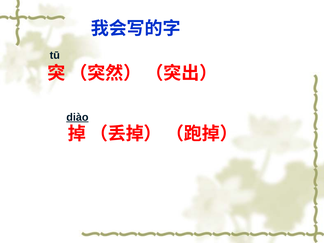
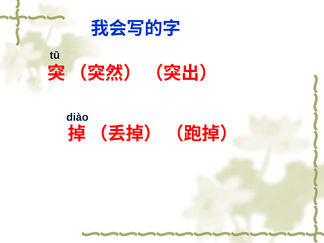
diào underline: present -> none (77, 117)
